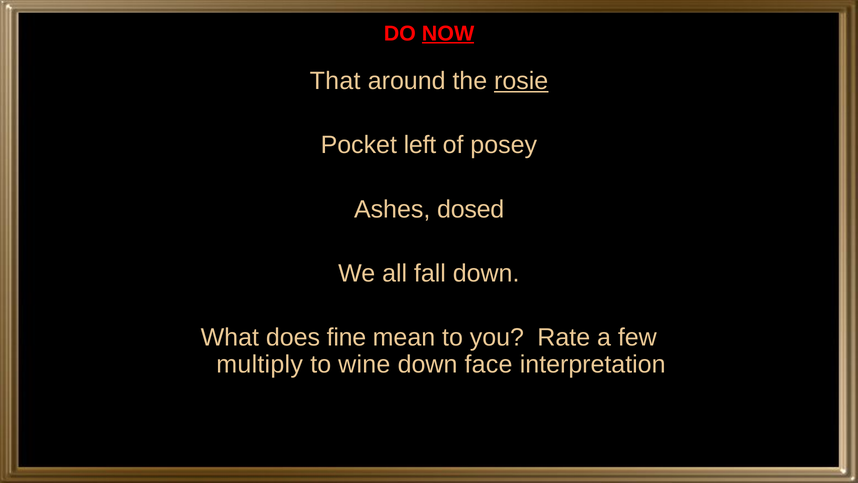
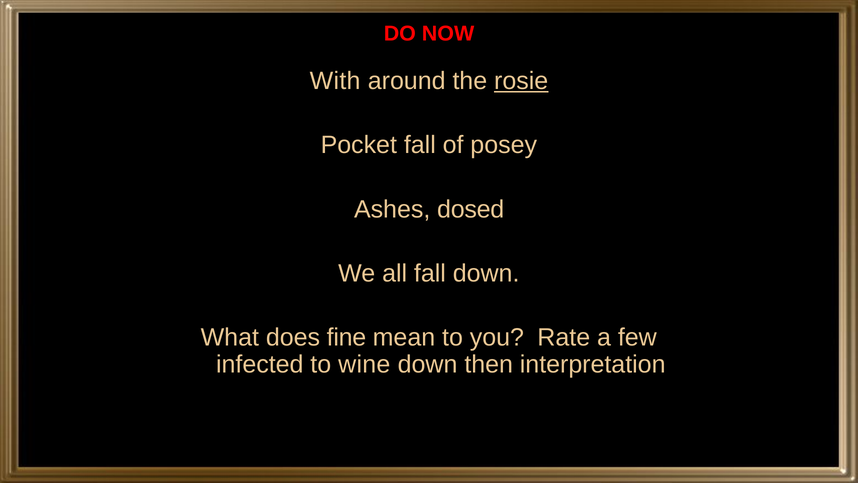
NOW underline: present -> none (448, 34)
That: That -> With (335, 81)
Pocket left: left -> fall (420, 145)
multiply: multiply -> infected (260, 364)
face: face -> then (489, 364)
